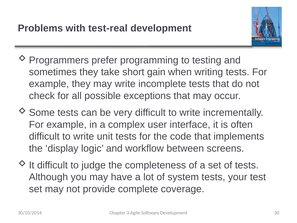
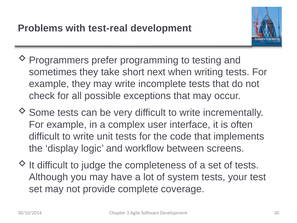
gain: gain -> next (156, 72)
